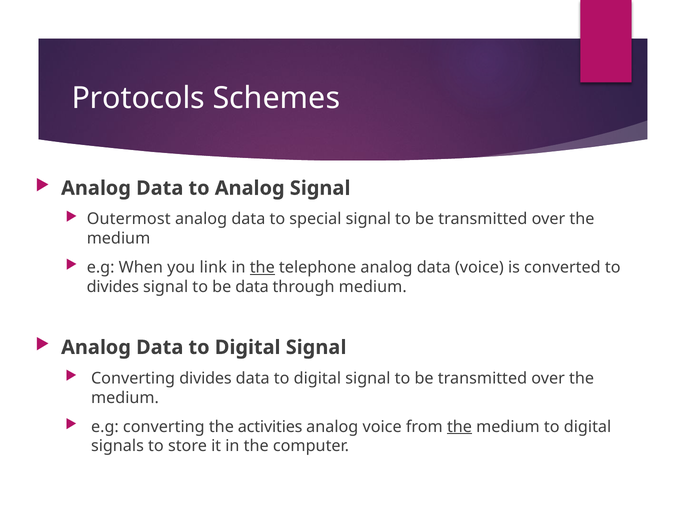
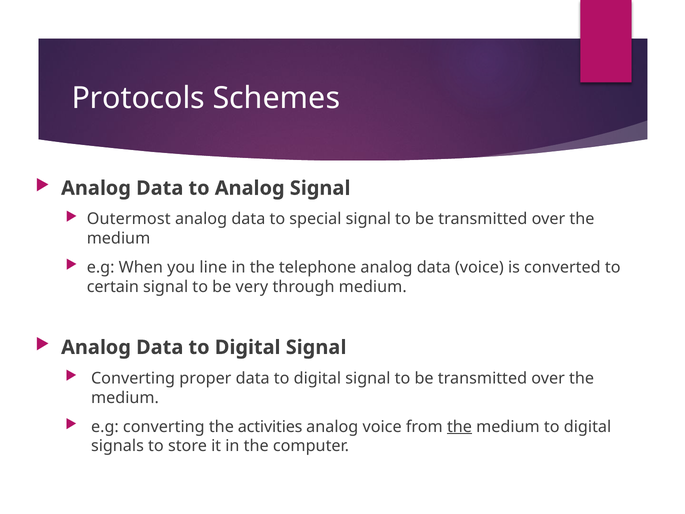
link: link -> line (213, 267)
the underline: present -> none (262, 267)
divides: divides -> certain (113, 287)
be data: data -> very (252, 287)
Converting divides: divides -> proper (205, 378)
